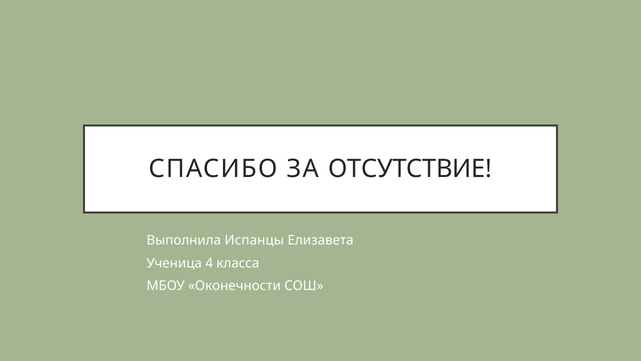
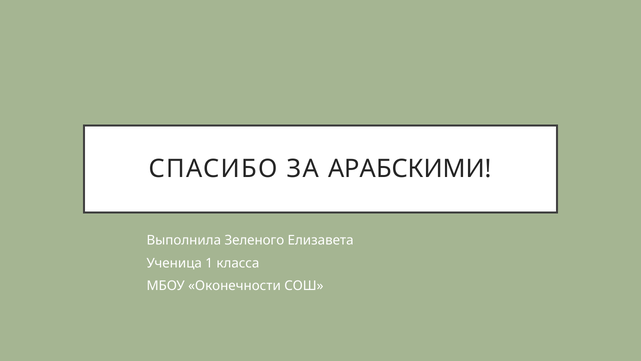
ОТСУТСТВИЕ: ОТСУТСТВИЕ -> АРАБСКИМИ (410, 169)
Испанцы: Испанцы -> Зеленого (254, 240)
4: 4 -> 1 (209, 263)
